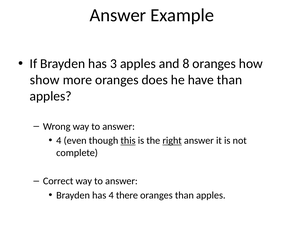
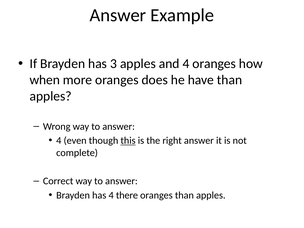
and 8: 8 -> 4 (186, 64)
show: show -> when (45, 80)
right underline: present -> none (172, 141)
